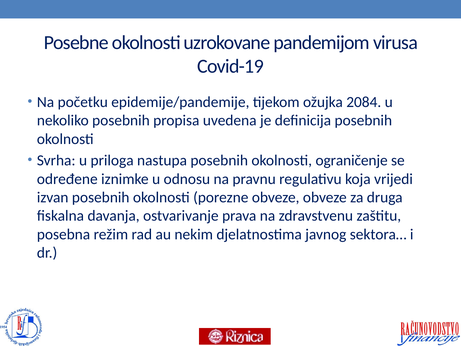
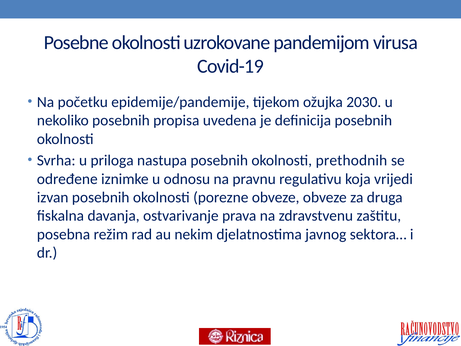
2084: 2084 -> 2030 (364, 102)
ograničenje: ograničenje -> prethodnih (351, 160)
